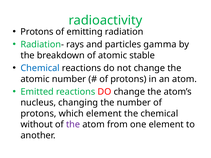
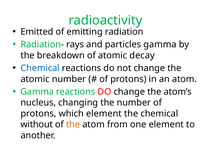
Protons: Protons -> Emitted (37, 32)
stable: stable -> decay (142, 55)
Emitted: Emitted -> Gamma (37, 92)
the colour: purple -> orange (73, 125)
